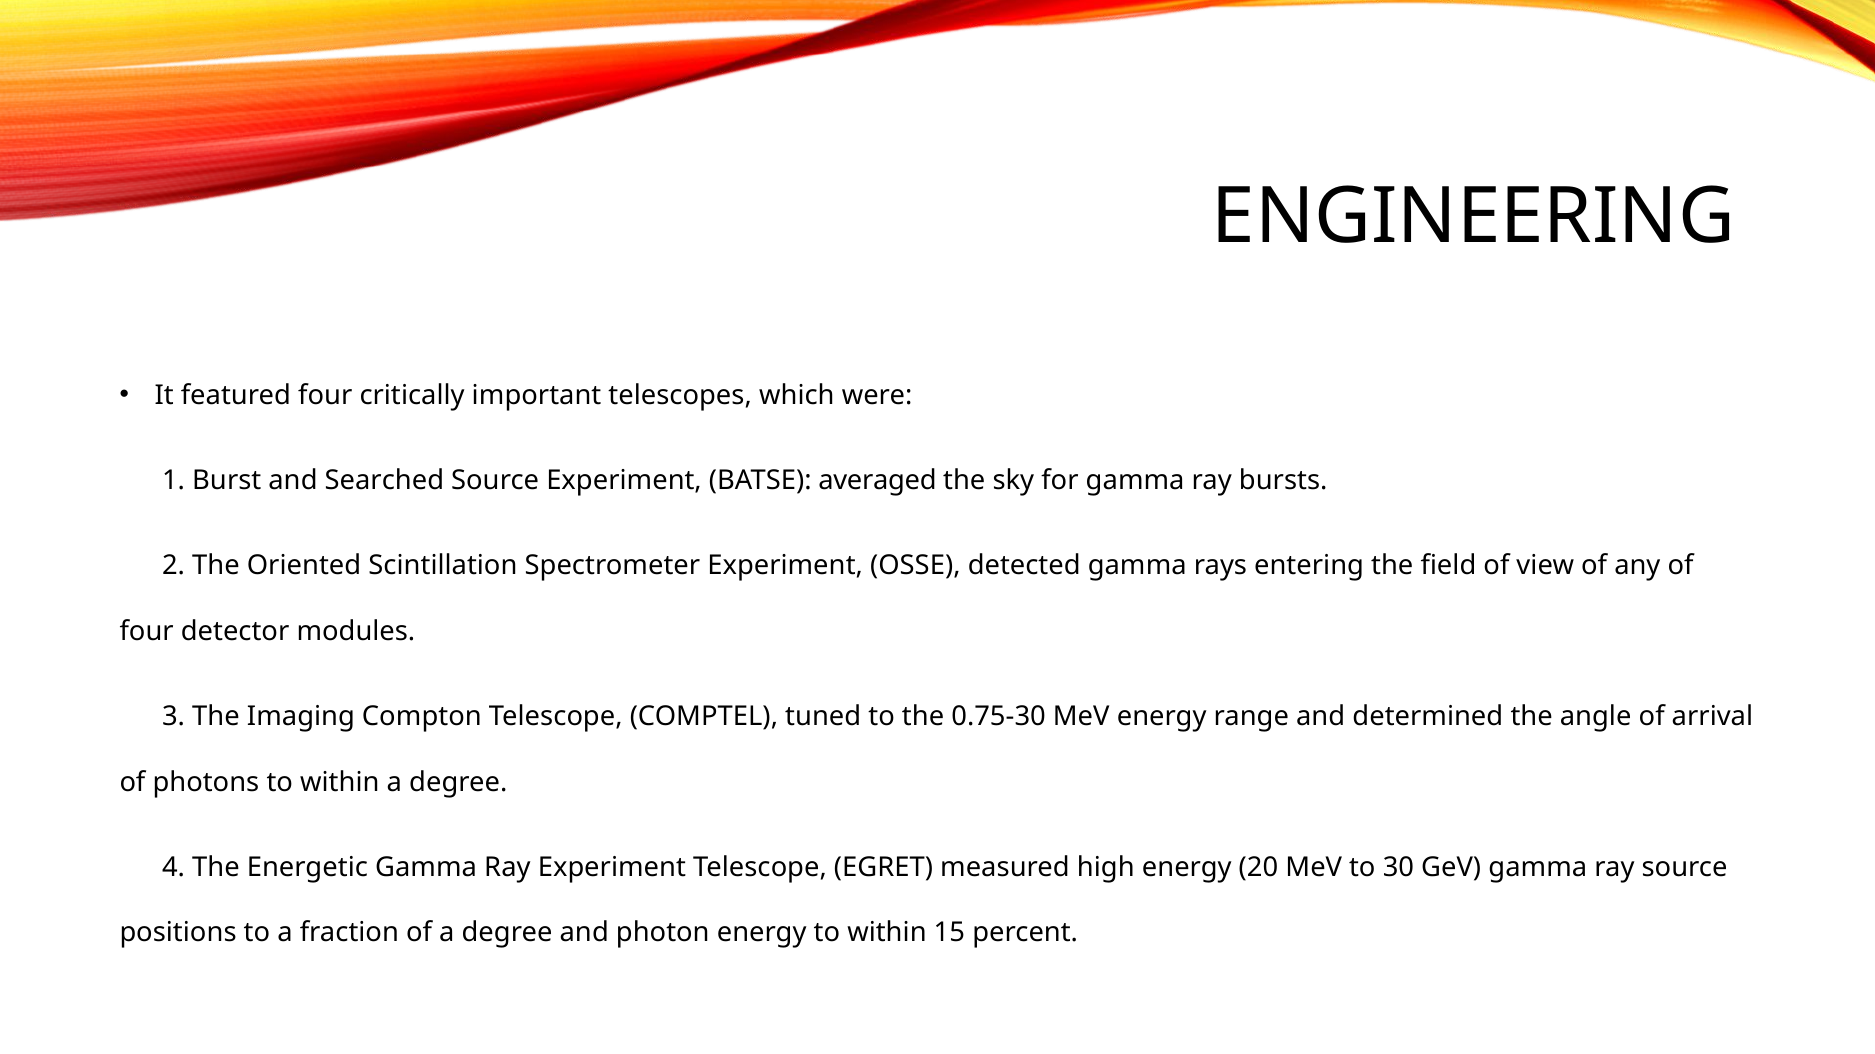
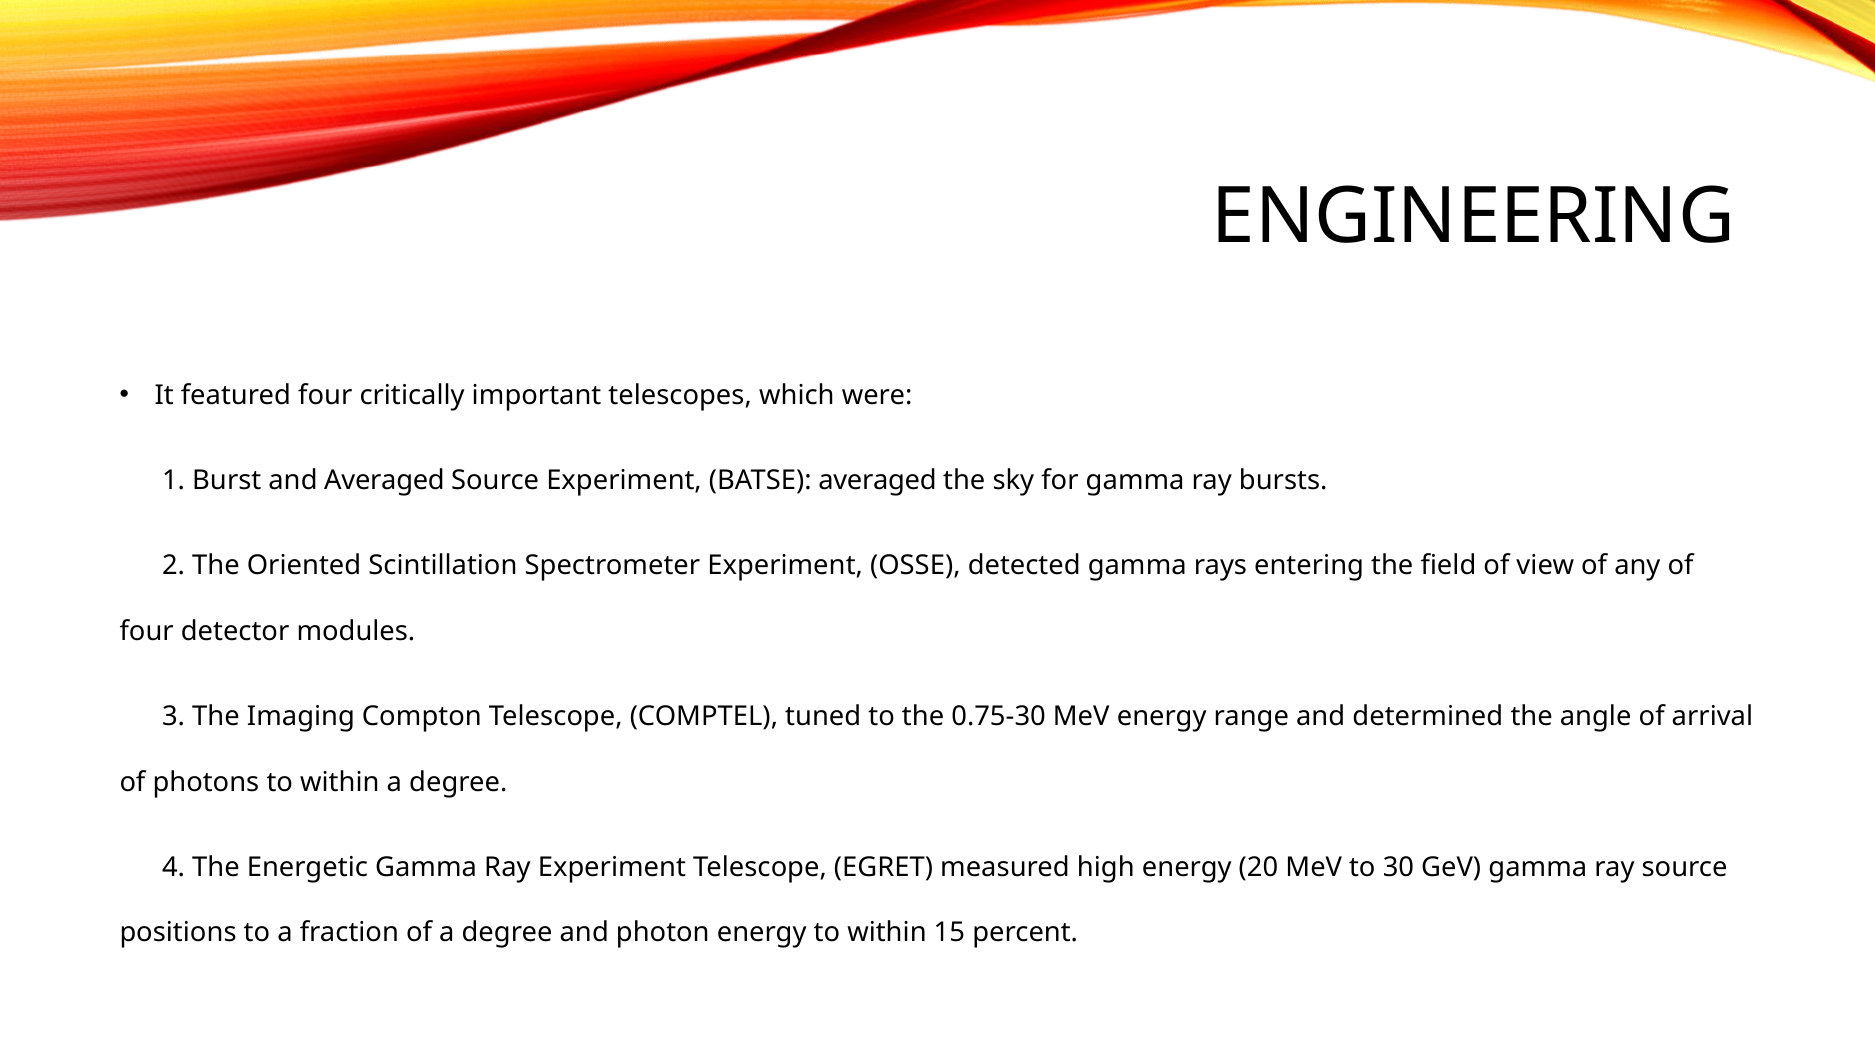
and Searched: Searched -> Averaged (385, 481)
